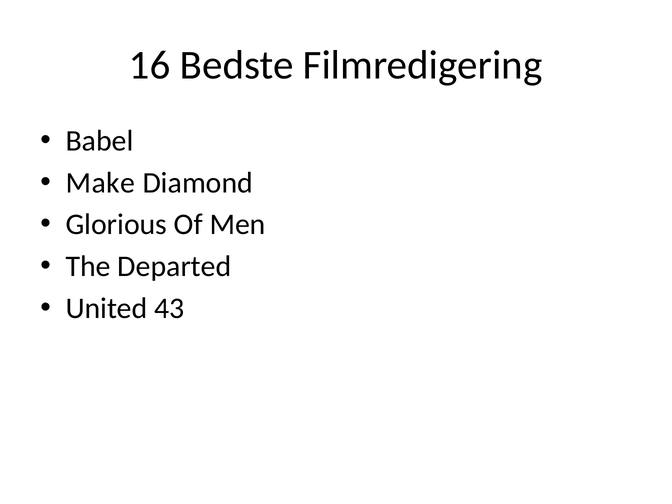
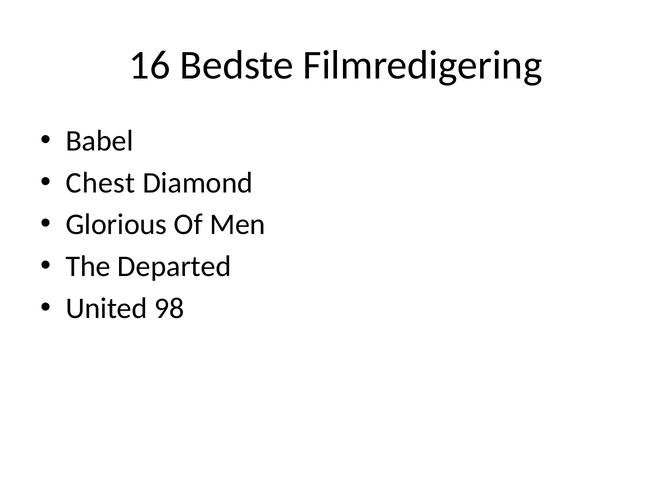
Make: Make -> Chest (101, 183)
43: 43 -> 98 (169, 308)
